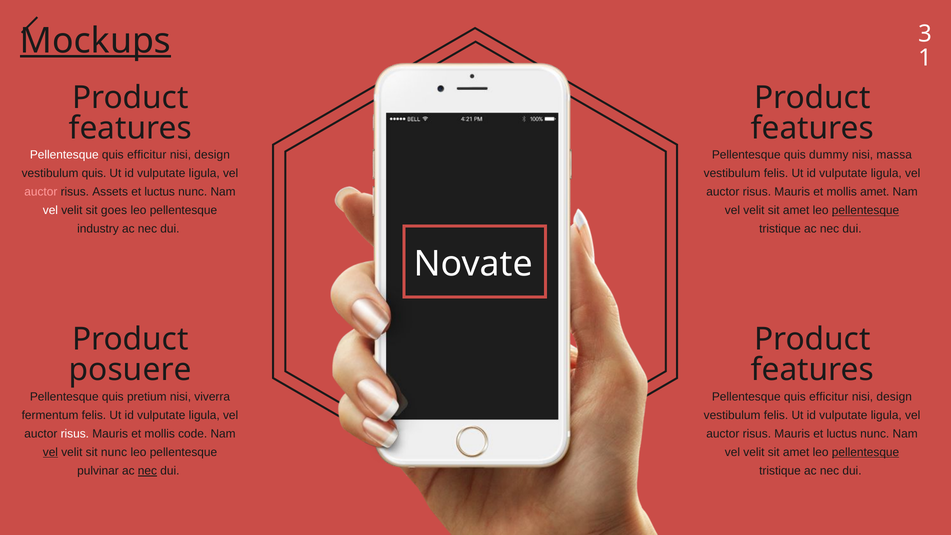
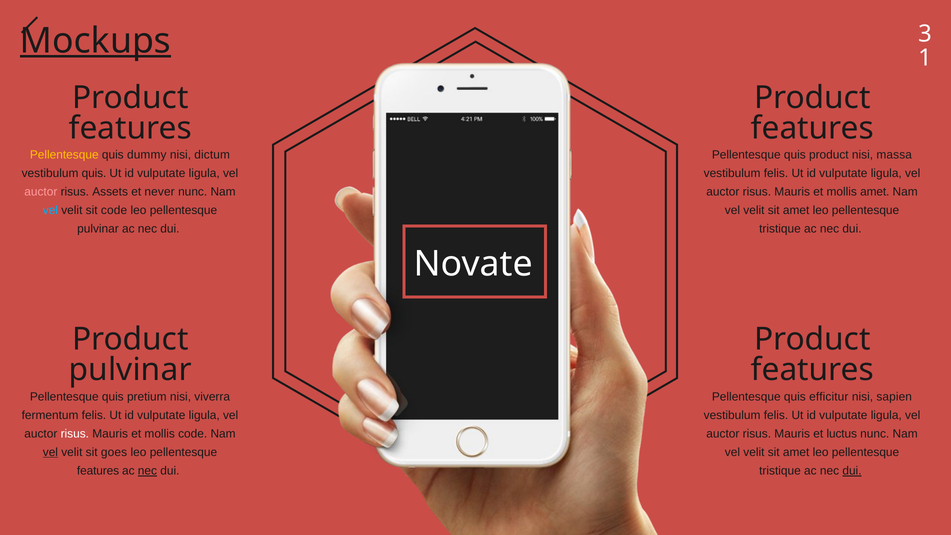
Pellentesque colour: white -> yellow (64, 155)
efficitur: efficitur -> dummy (147, 155)
design: design -> dictum (212, 155)
dummy: dummy -> product (829, 155)
luctus: luctus -> never (160, 192)
vel colour: white -> light blue (50, 210)
sit goes: goes -> code (114, 210)
pellentesque underline: present -> none (866, 210)
industry: industry -> pulvinar (98, 229)
posuere: posuere -> pulvinar (130, 370)
design: design -> sapien (894, 397)
sit nunc: nunc -> goes (114, 452)
pellentesque underline: present -> none (866, 452)
pulvinar: pulvinar -> features (98, 471)
dui underline: none -> present (852, 471)
